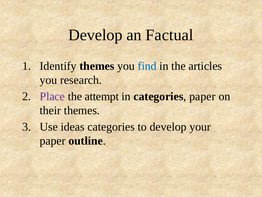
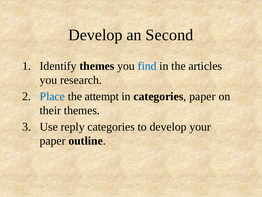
Factual: Factual -> Second (169, 35)
Place colour: purple -> blue (52, 96)
ideas: ideas -> reply (73, 126)
